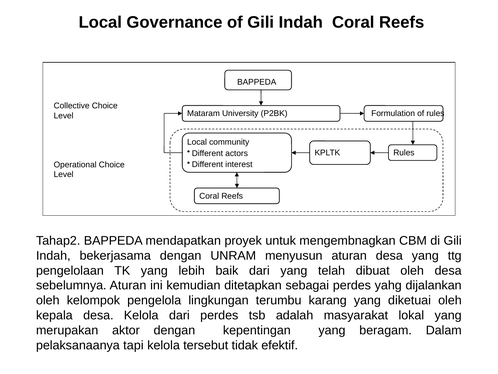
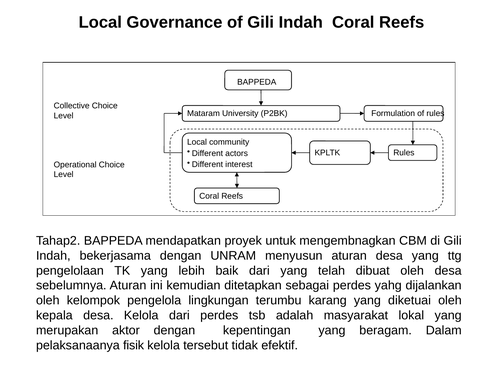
tapi: tapi -> fisik (134, 345)
